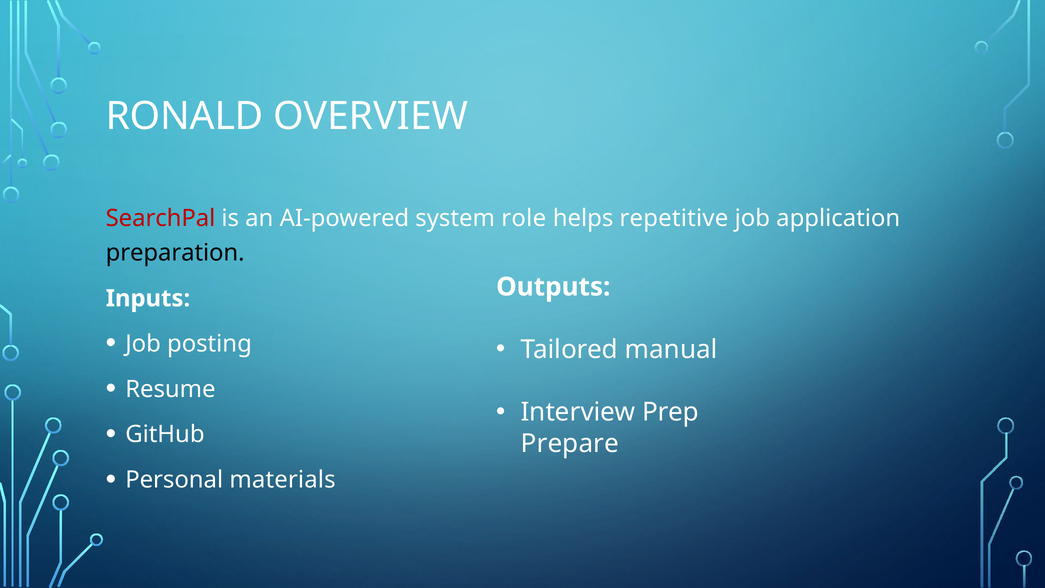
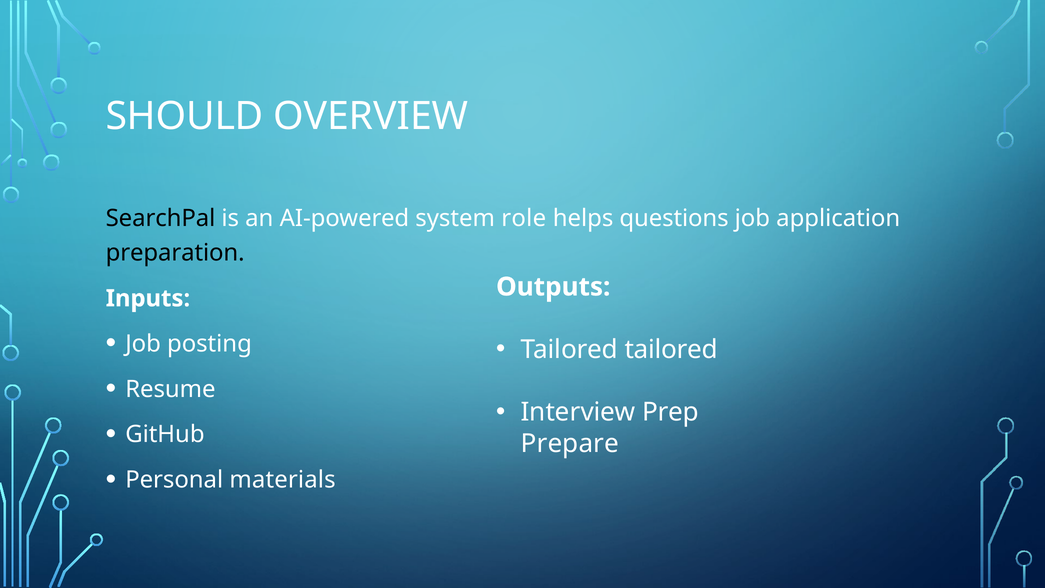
RONALD: RONALD -> SHOULD (185, 116)
SearchPal colour: red -> black (161, 219)
repetitive: repetitive -> questions (674, 219)
Tailored manual: manual -> tailored (671, 349)
